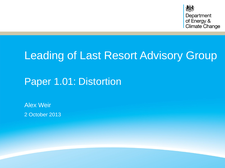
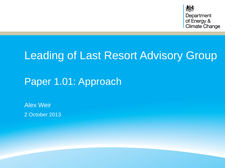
Distortion: Distortion -> Approach (100, 82)
